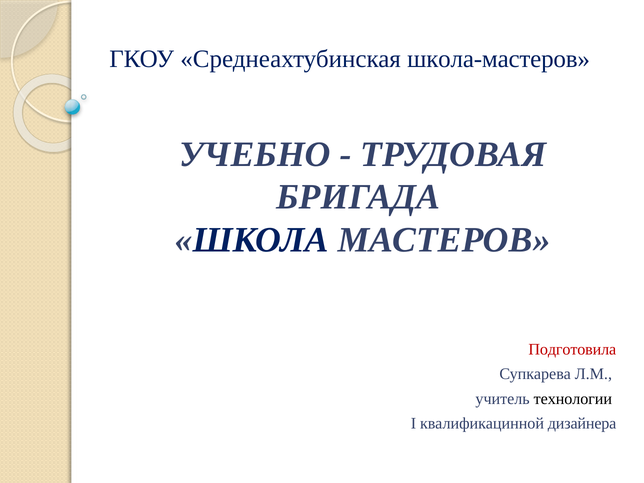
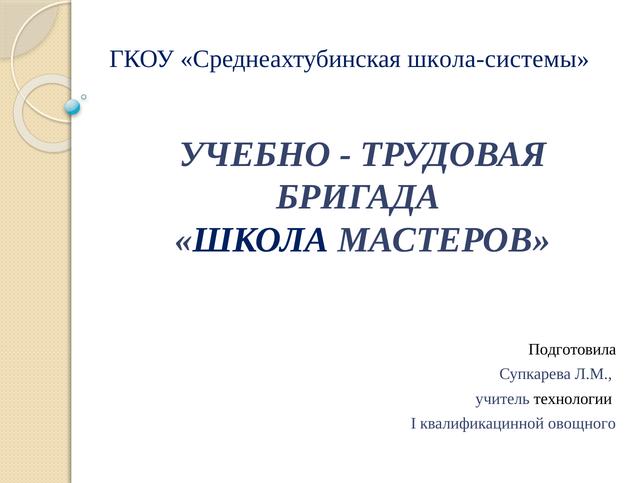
школа-мастеров: школа-мастеров -> школа-системы (498, 59)
Подготовила colour: red -> black (572, 349)
дизайнера: дизайнера -> овощного (582, 423)
